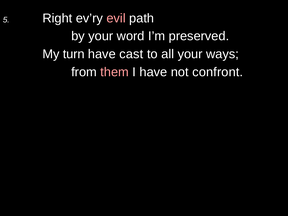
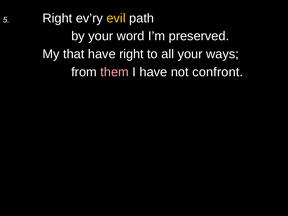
evil colour: pink -> yellow (116, 18)
turn: turn -> that (74, 54)
have cast: cast -> right (131, 54)
